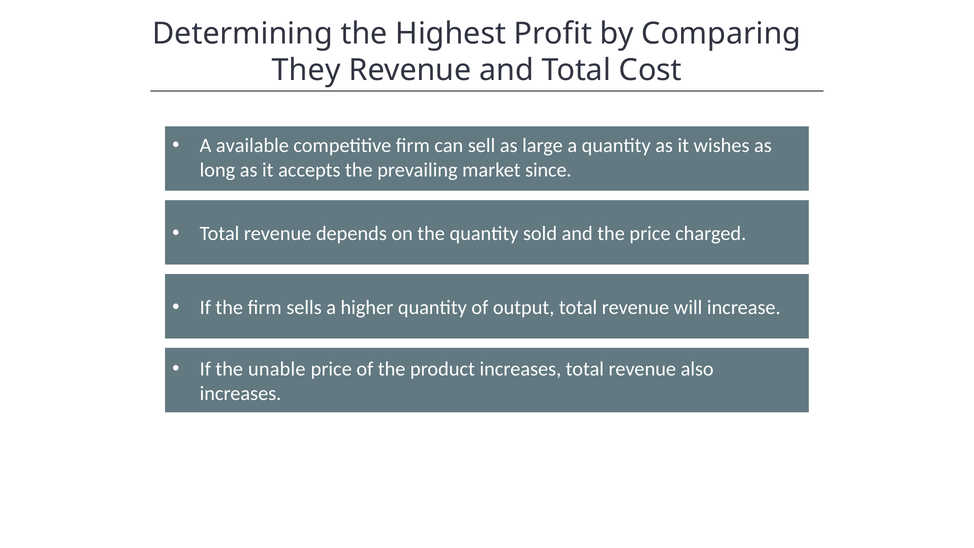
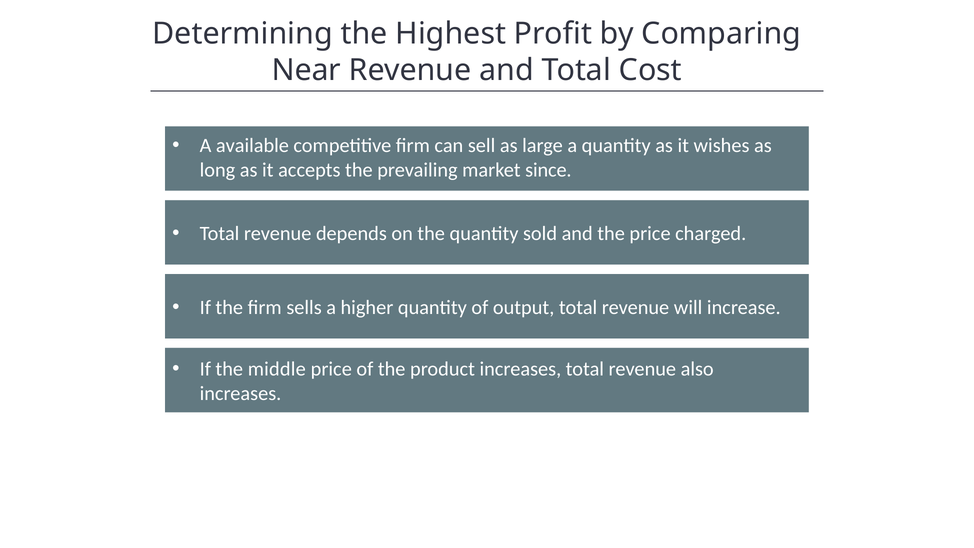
They: They -> Near (306, 70)
unable: unable -> middle (277, 369)
